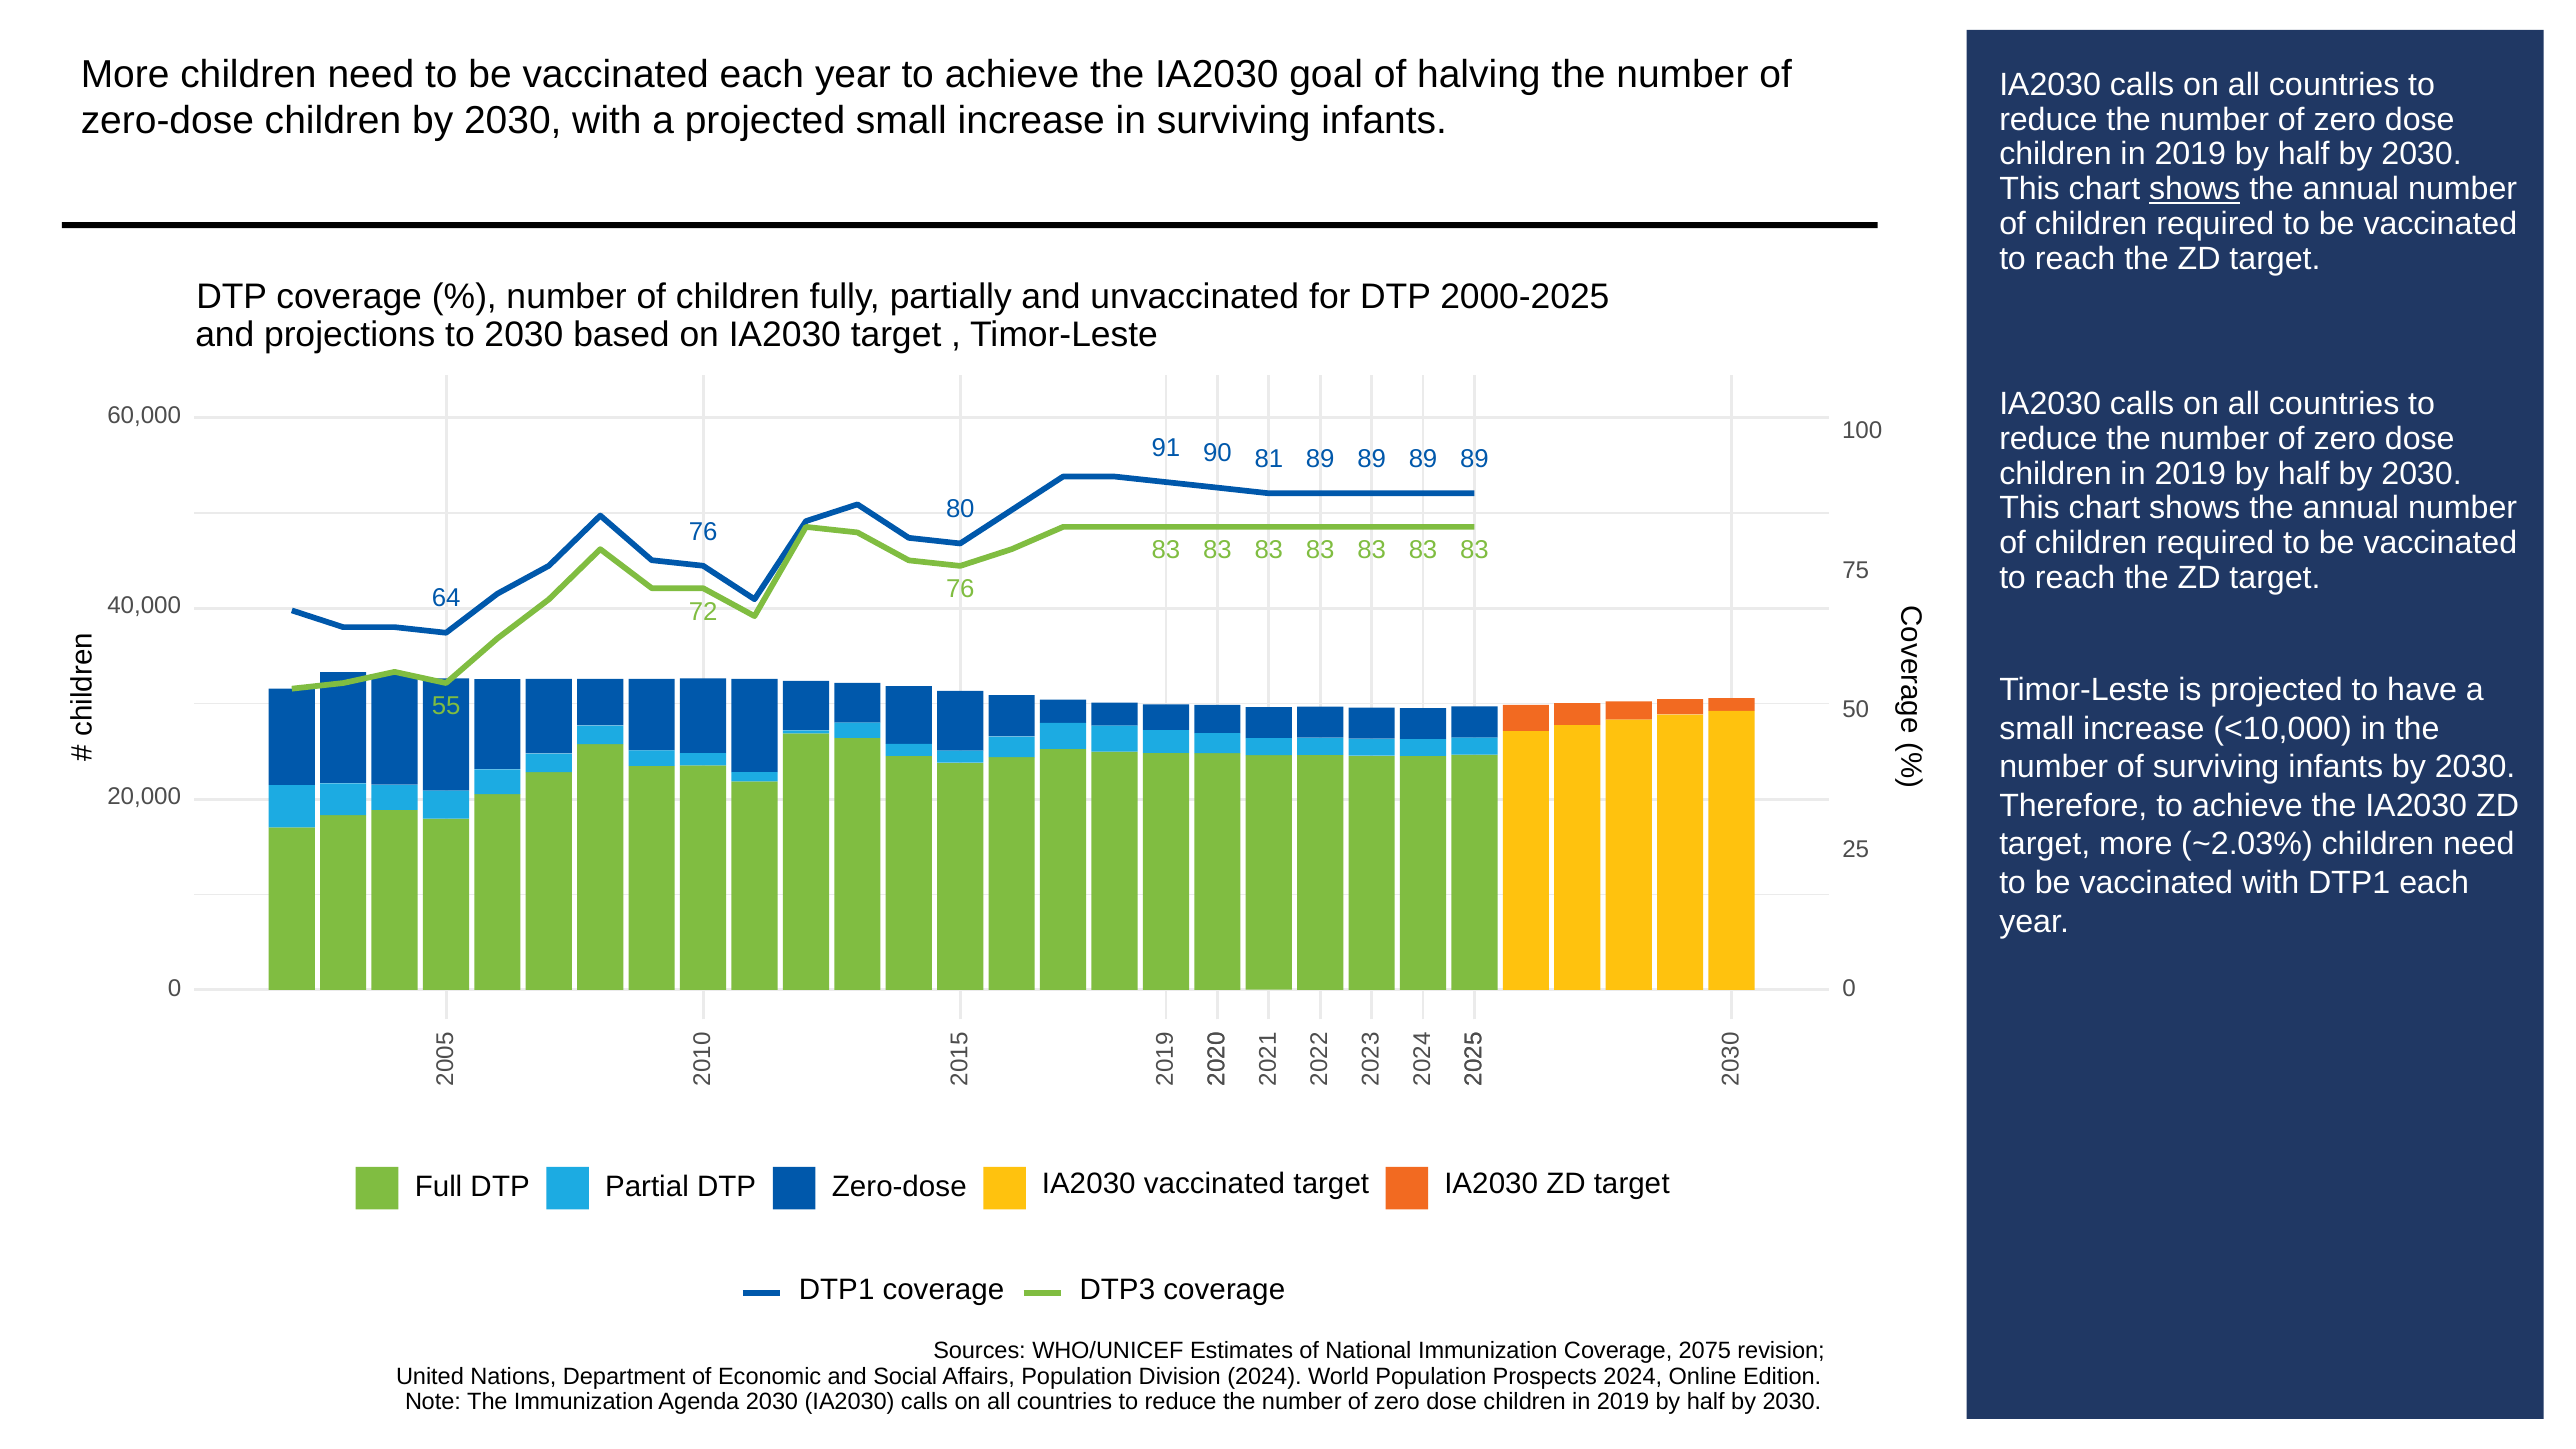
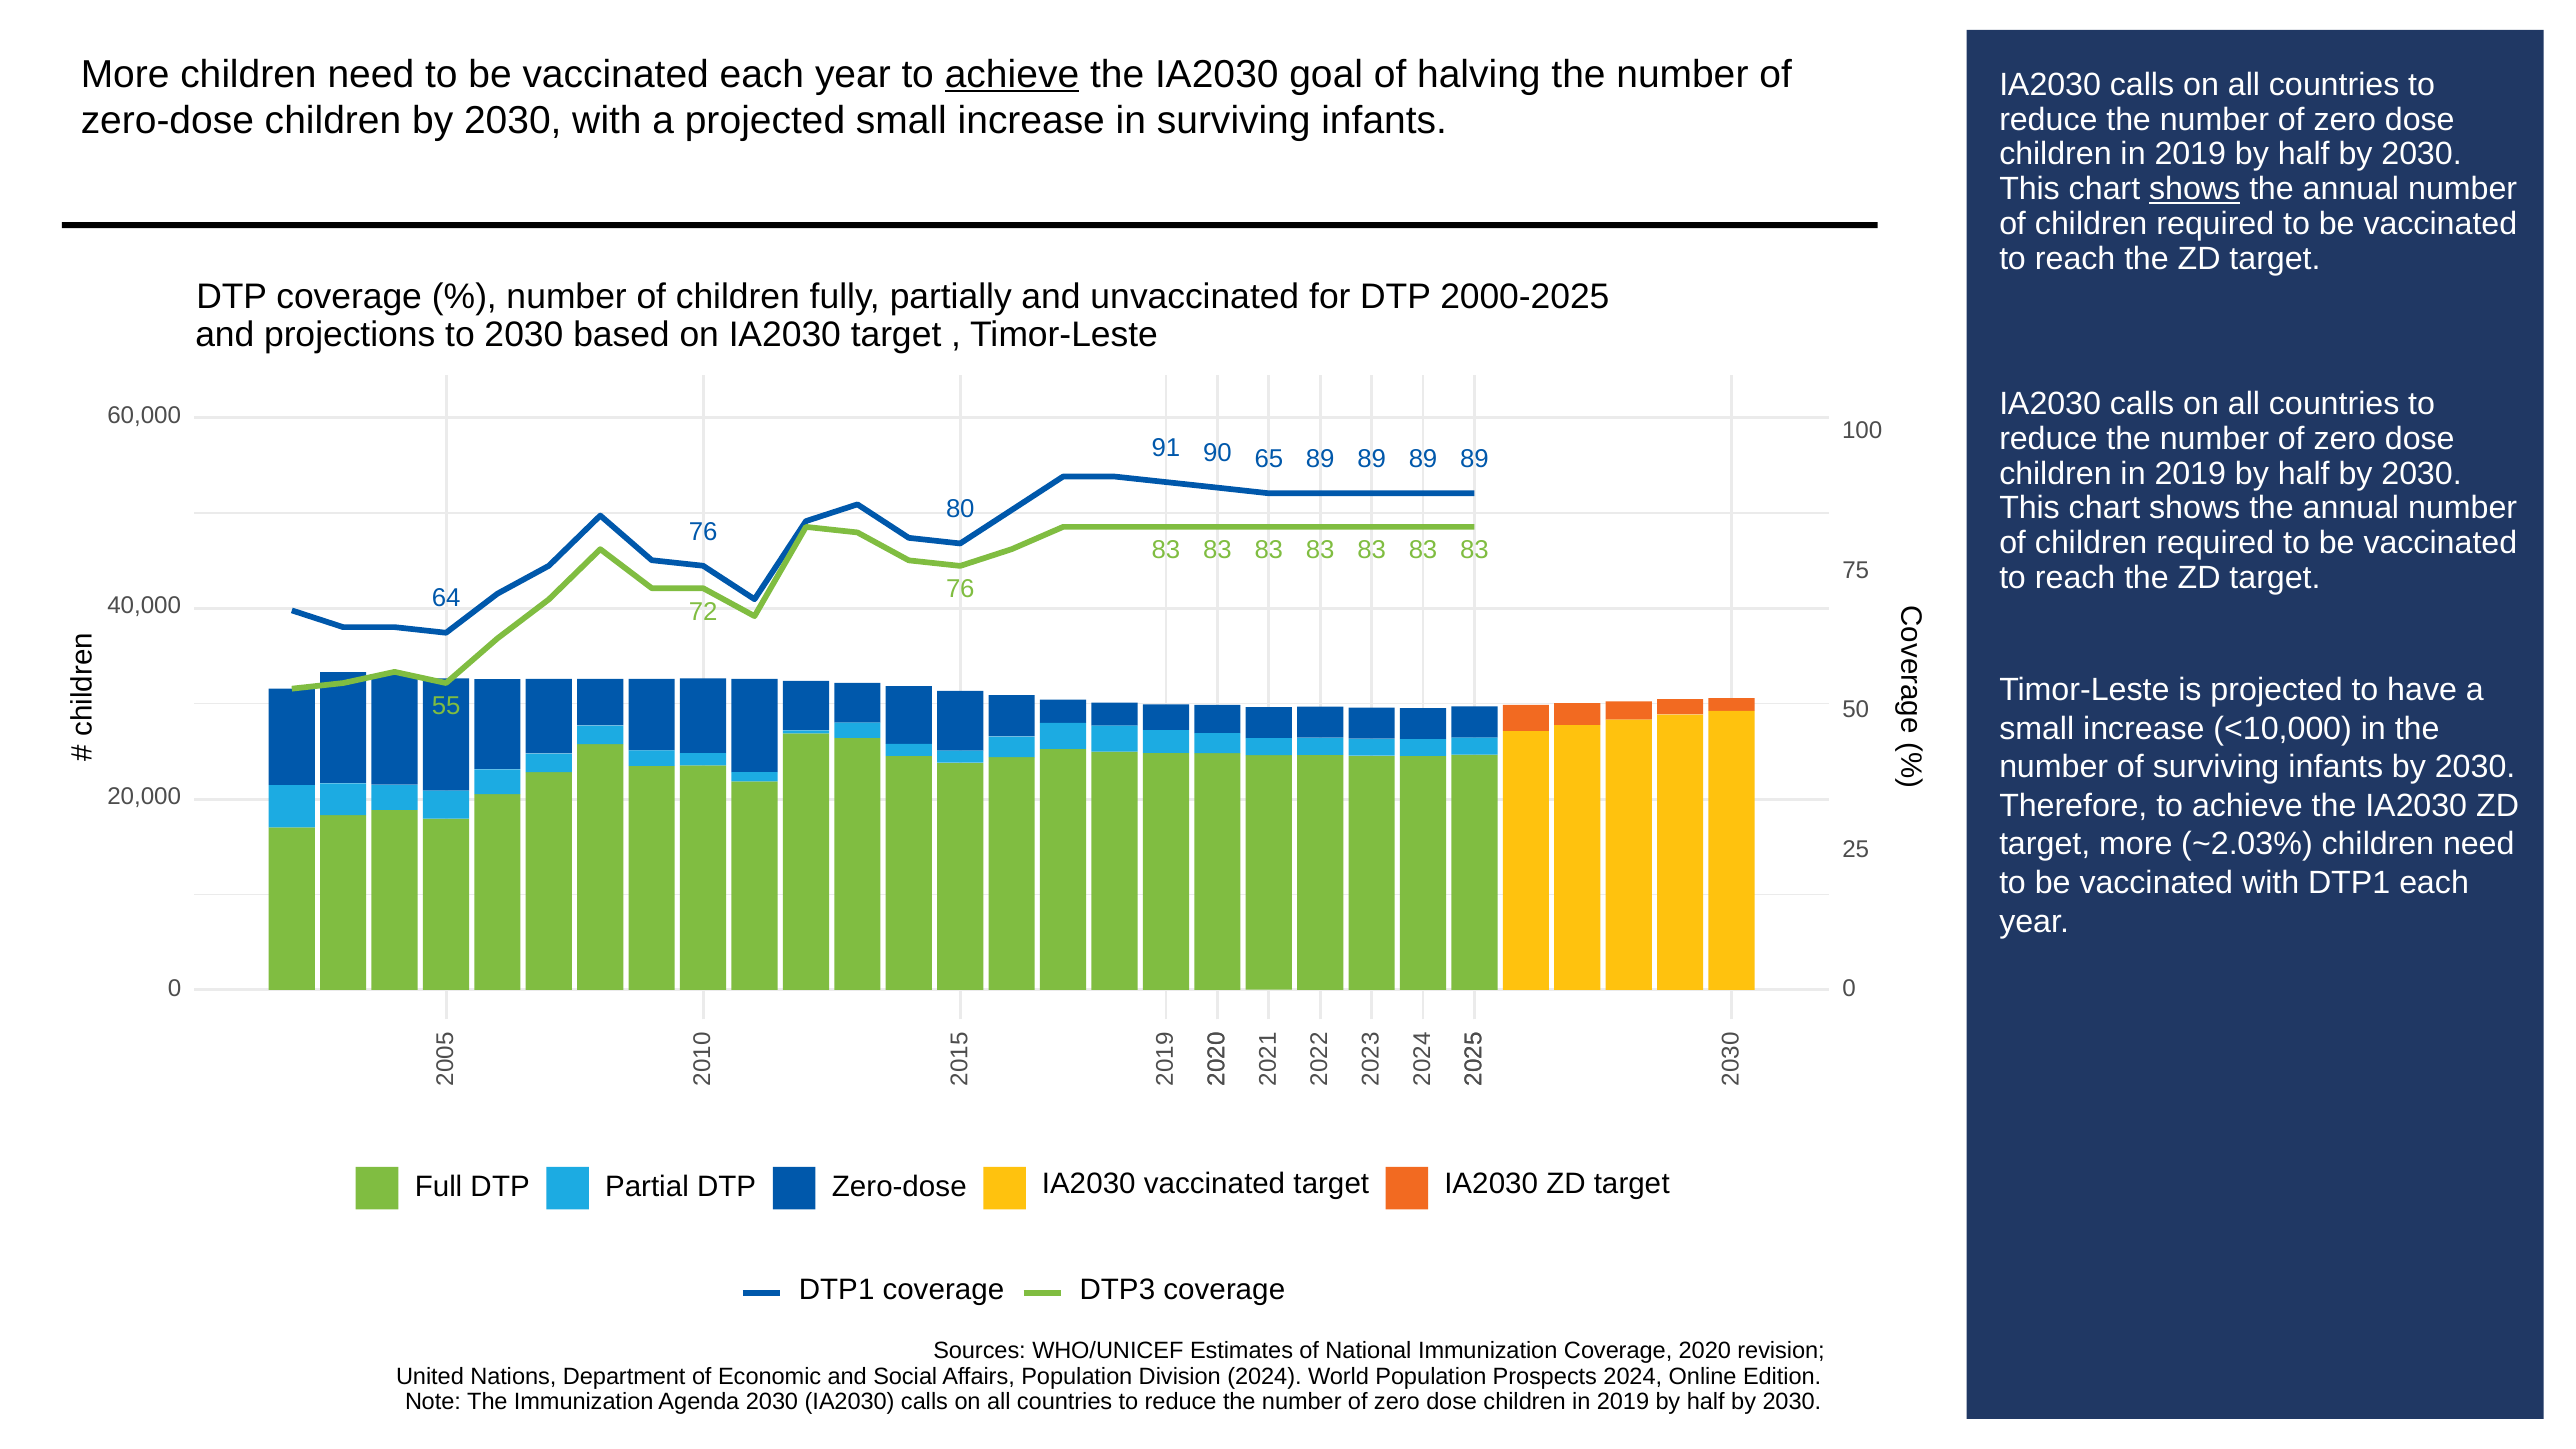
achieve underline: none -> present (1012, 74)
81: 81 -> 65 (1269, 459)
2075: 2075 -> 2020 (1705, 1351)
